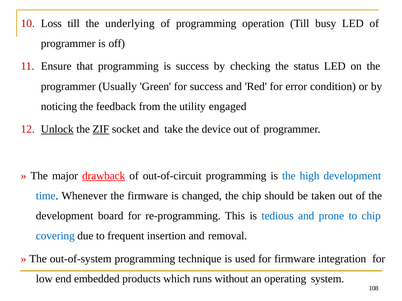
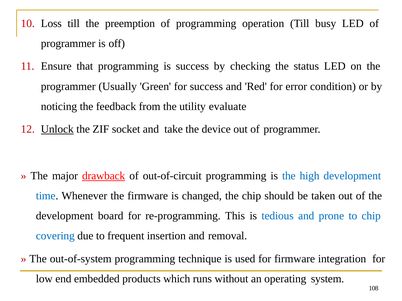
underlying: underlying -> preemption (130, 24)
engaged: engaged -> evaluate (228, 107)
ZIF underline: present -> none (101, 129)
